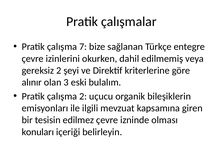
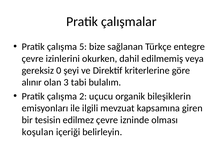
7: 7 -> 5 (83, 47)
gereksiz 2: 2 -> 0 (59, 71)
eski: eski -> tabi (79, 83)
konuları: konuları -> koşulan (38, 132)
